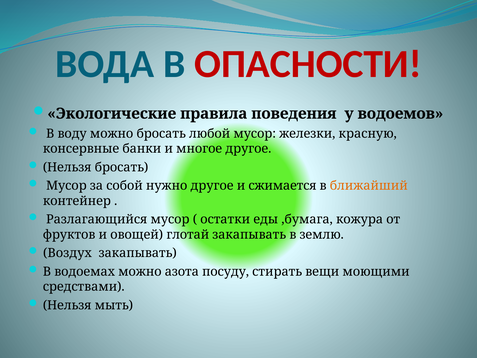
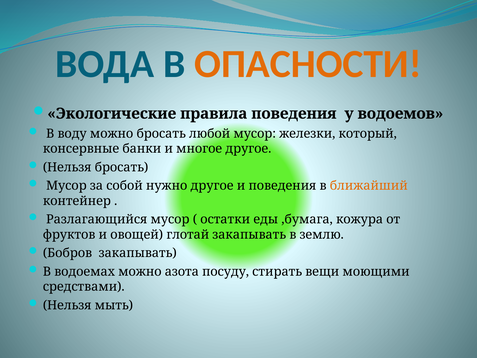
ОПАСНОСТИ colour: red -> orange (308, 64)
красную: красную -> который (368, 133)
и сжимается: сжимается -> поведения (282, 186)
Воздух: Воздух -> Бобров (67, 253)
